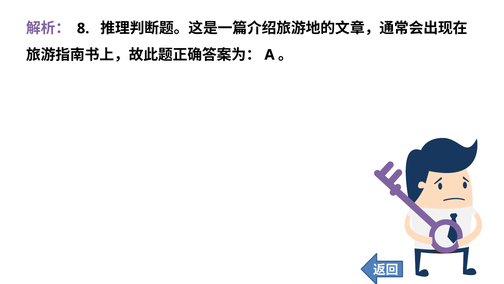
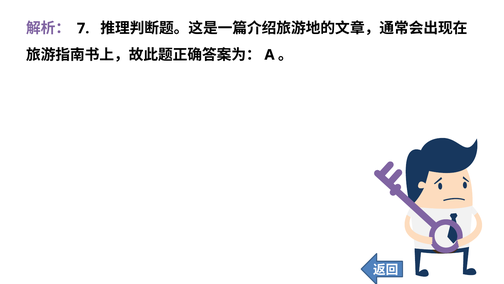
8: 8 -> 7 (83, 28)
